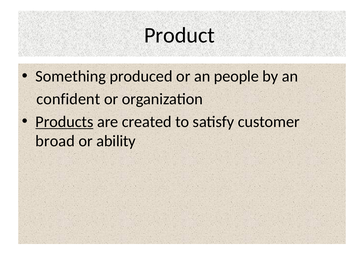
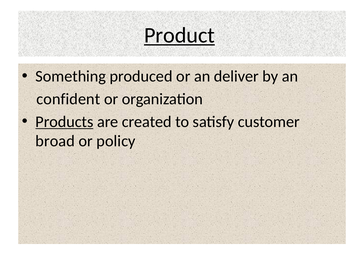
Product underline: none -> present (179, 35)
people: people -> deliver (236, 76)
ability: ability -> policy (116, 141)
